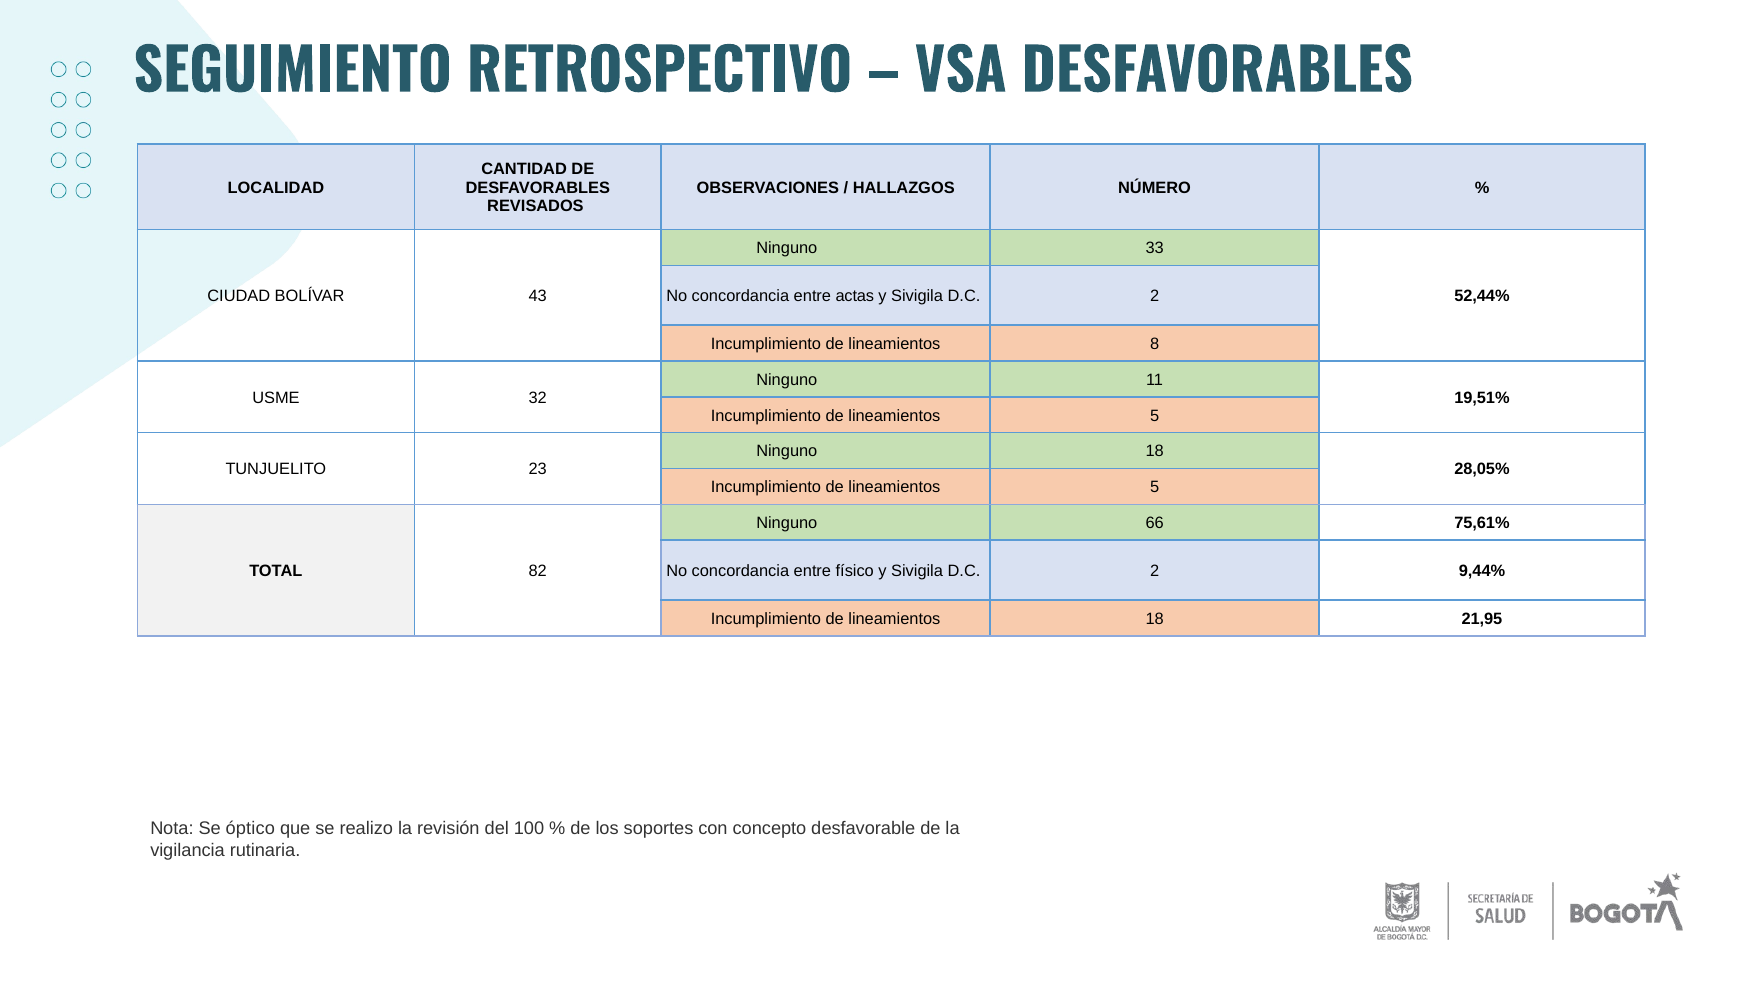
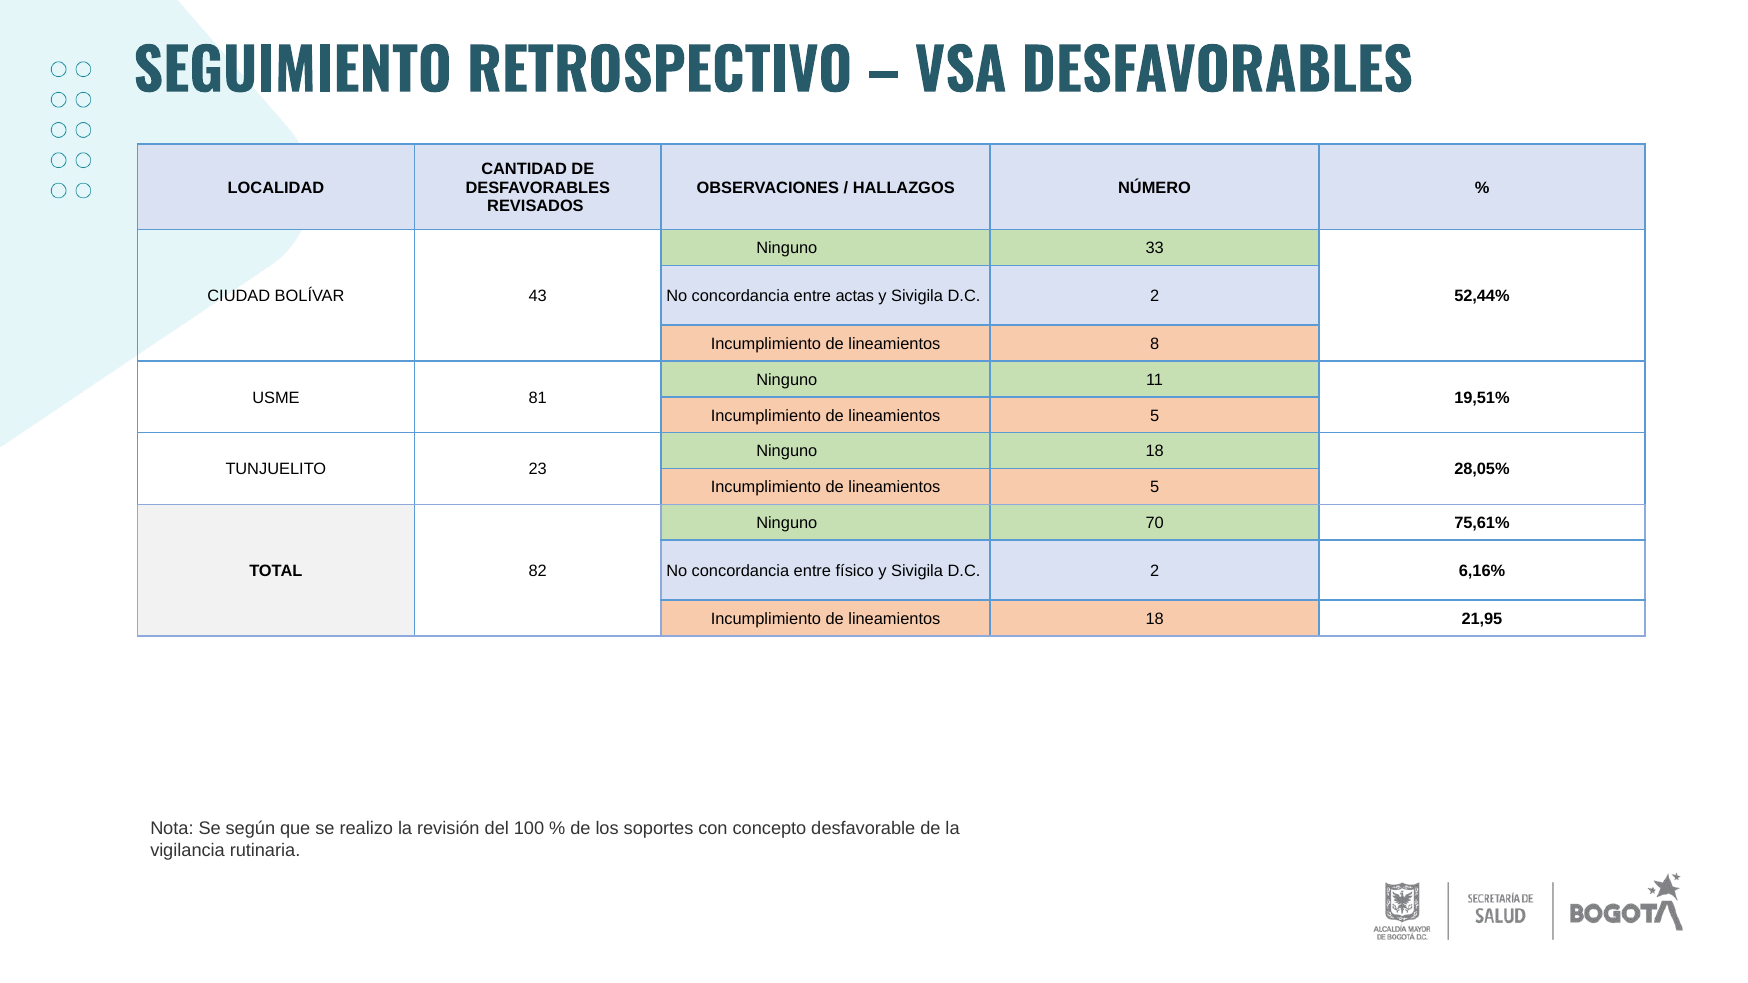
32: 32 -> 81 (538, 398)
66: 66 -> 70 (1155, 523)
9,44%: 9,44% -> 6,16% (1482, 571)
óptico: óptico -> según (250, 829)
